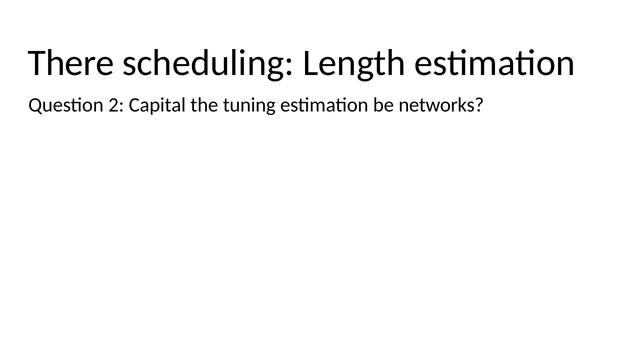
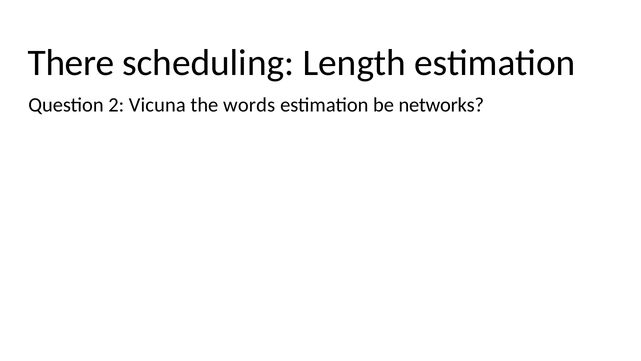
Capital: Capital -> Vicuna (157, 105)
tuning: tuning -> words (249, 105)
